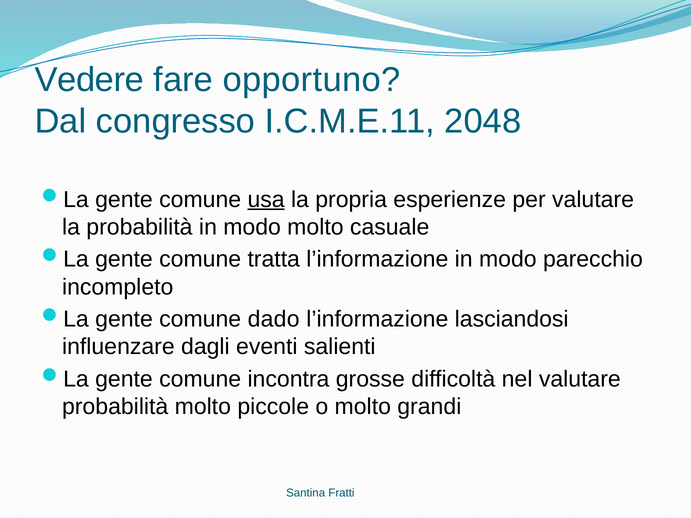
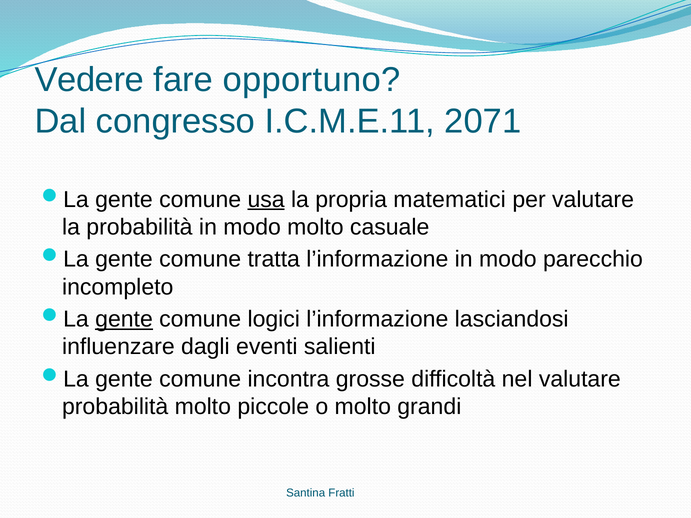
2048: 2048 -> 2071 (483, 121)
esperienze: esperienze -> matematici (450, 200)
gente underline: none -> present (124, 319)
dado: dado -> logici (274, 319)
